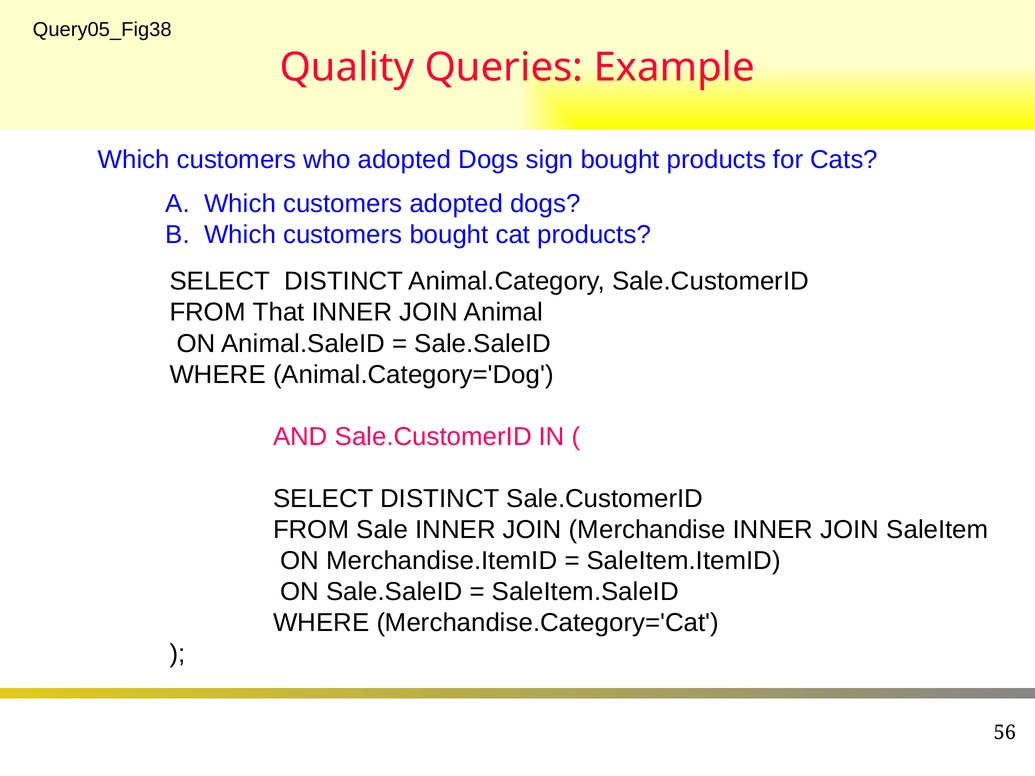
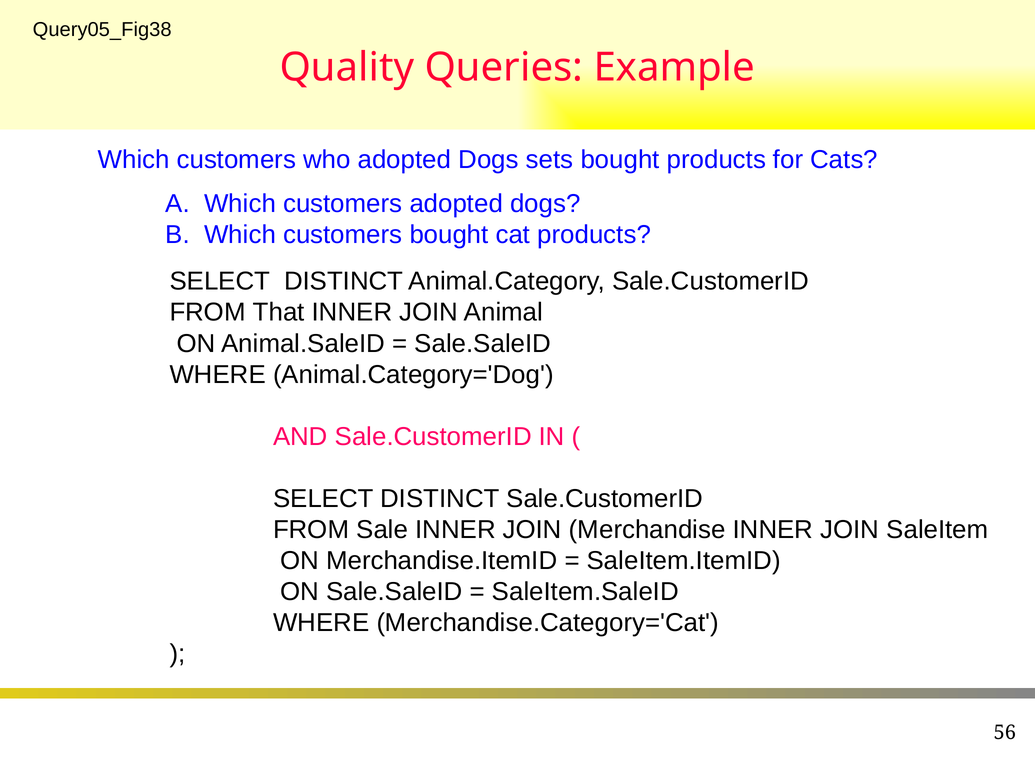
sign: sign -> sets (550, 160)
